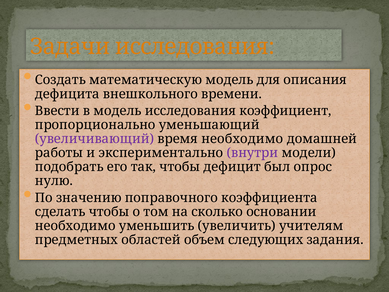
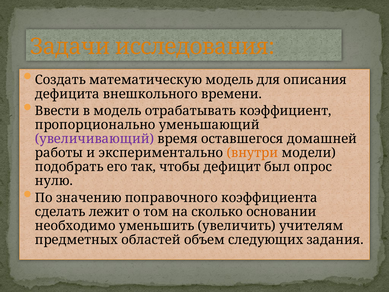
модель исследования: исследования -> отрабатывать (190, 111)
время необходимо: необходимо -> оставшегося (242, 139)
внутри colour: purple -> orange (252, 153)
сделать чтобы: чтобы -> лежит (109, 212)
